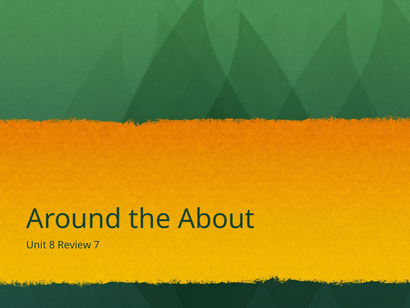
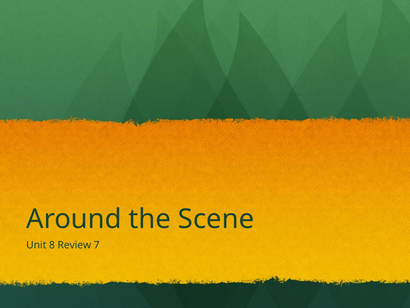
About: About -> Scene (216, 219)
